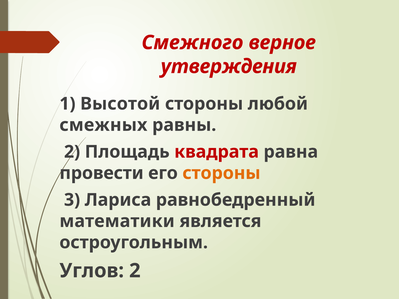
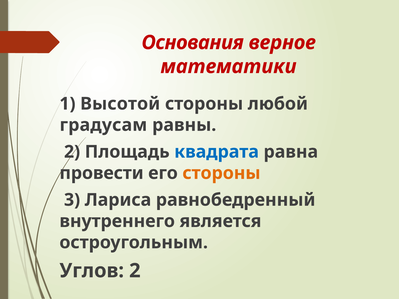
Смежного: Смежного -> Основания (193, 43)
утверждения: утверждения -> математики (229, 67)
смежных: смежных -> градусам (103, 125)
квадрата colour: red -> blue (217, 152)
математики: математики -> внутреннего (117, 221)
